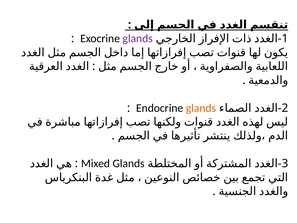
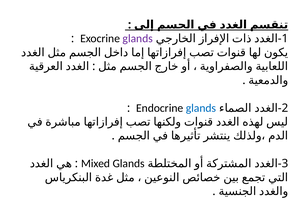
glands colour: orange -> blue (201, 108)
